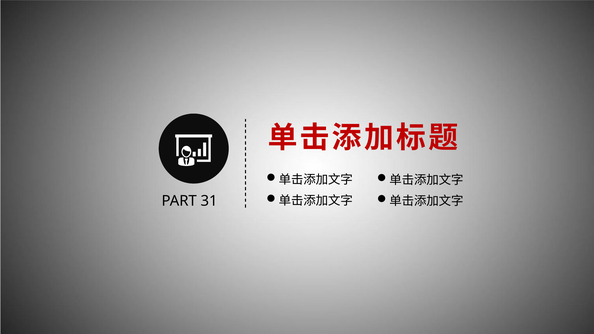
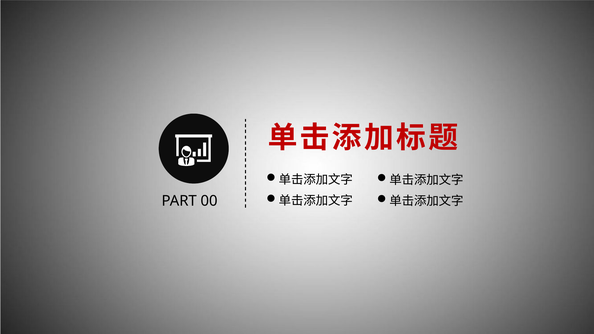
31: 31 -> 00 (209, 201)
